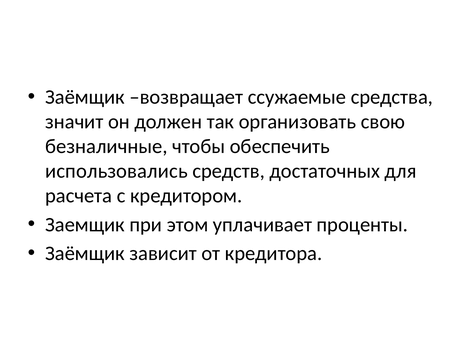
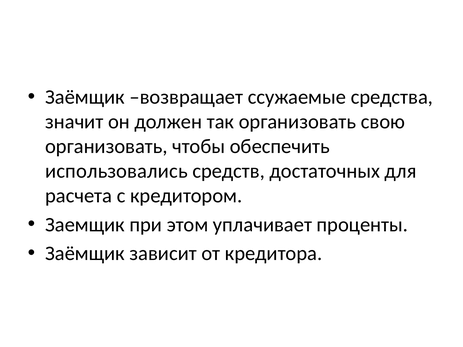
безналичные: безналичные -> организовать (106, 147)
